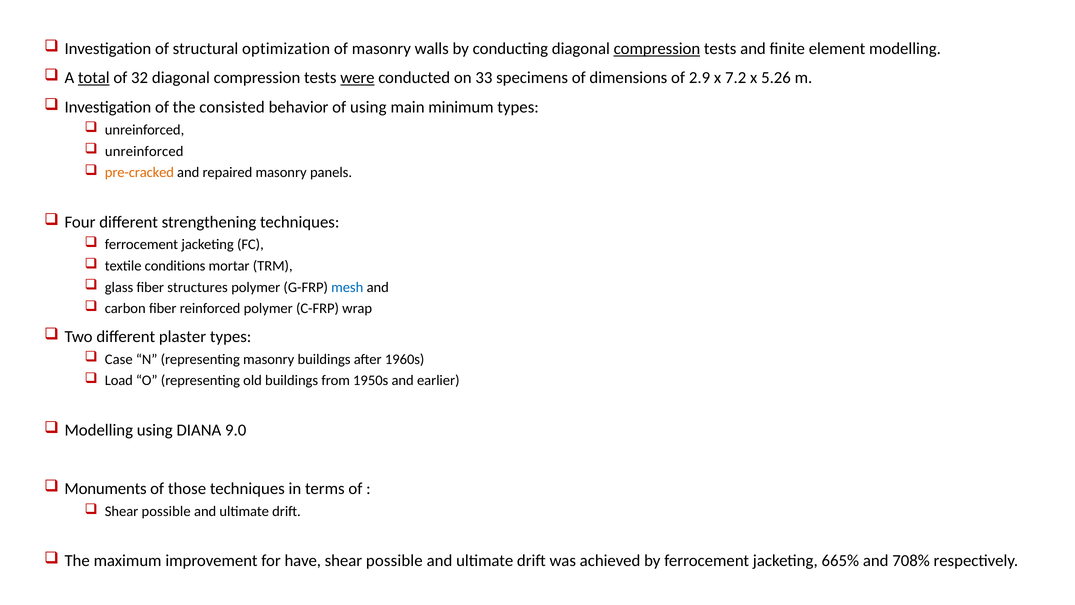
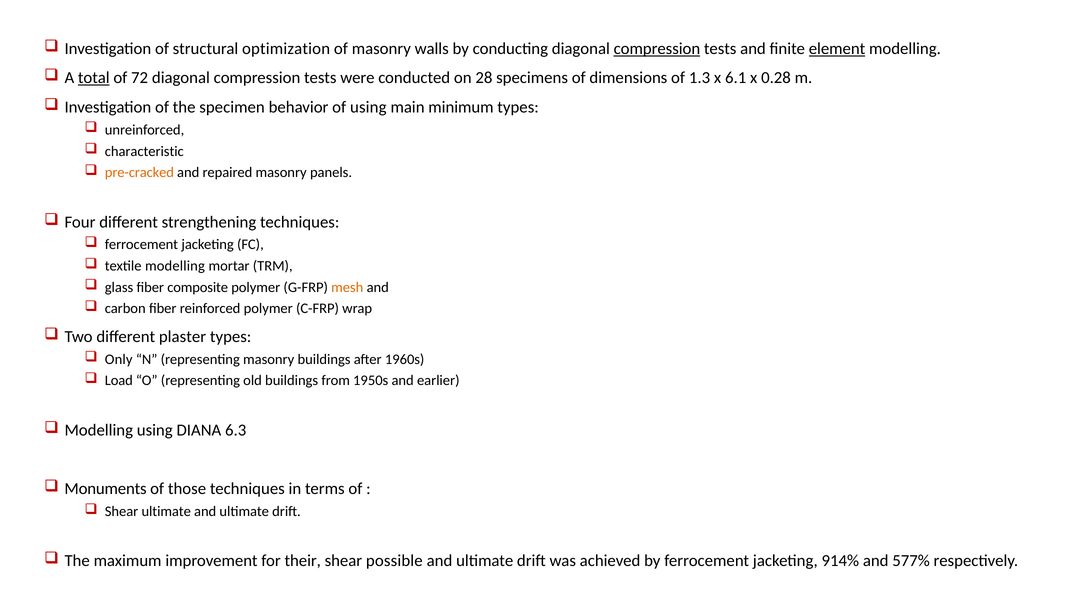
element underline: none -> present (837, 49)
32: 32 -> 72 (140, 78)
were underline: present -> none (357, 78)
33: 33 -> 28 (484, 78)
2.9: 2.9 -> 1.3 (700, 78)
7.2: 7.2 -> 6.1 (736, 78)
5.26: 5.26 -> 0.28 (776, 78)
consisted: consisted -> specimen (232, 107)
unreinforced: unreinforced -> characteristic (144, 151)
textile conditions: conditions -> modelling (175, 266)
structures: structures -> composite (198, 287)
mesh colour: blue -> orange (347, 287)
Case: Case -> Only (119, 359)
9.0: 9.0 -> 6.3 (236, 430)
possible: possible -> ultimate (166, 511)
have: have -> their (303, 561)
665%: 665% -> 914% (840, 561)
708%: 708% -> 577% (911, 561)
